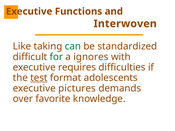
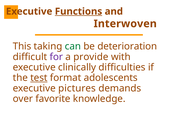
Functions underline: none -> present (79, 11)
Like: Like -> This (22, 46)
standardized: standardized -> deterioration (127, 46)
for colour: green -> purple (56, 57)
ignores: ignores -> provide (91, 57)
requires: requires -> clinically (77, 67)
